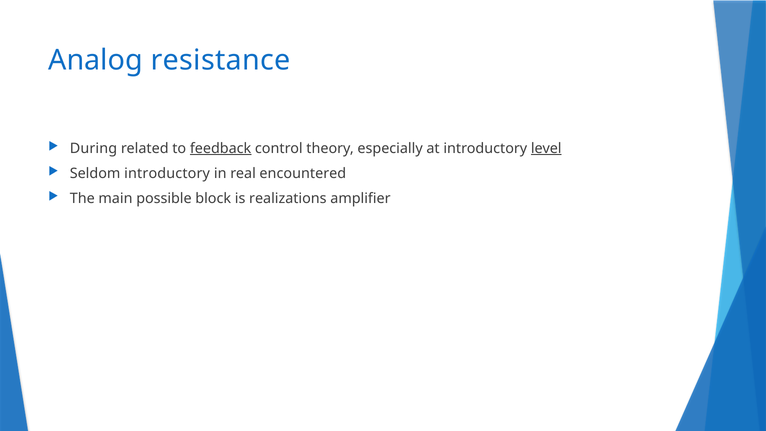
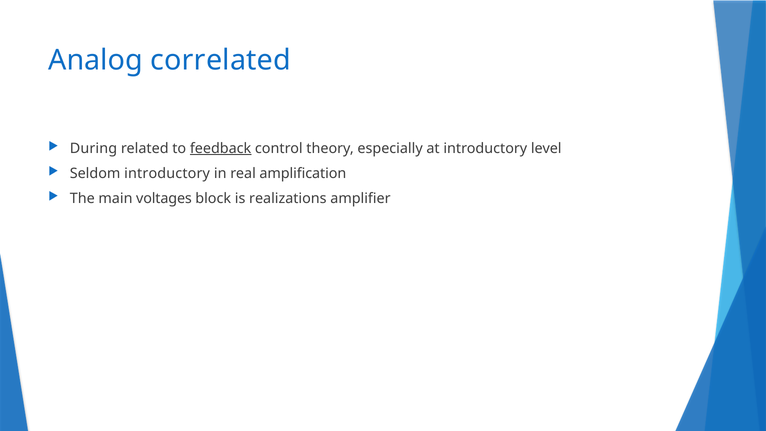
resistance: resistance -> correlated (221, 60)
level underline: present -> none (546, 148)
encountered: encountered -> amplification (303, 173)
possible: possible -> voltages (164, 199)
